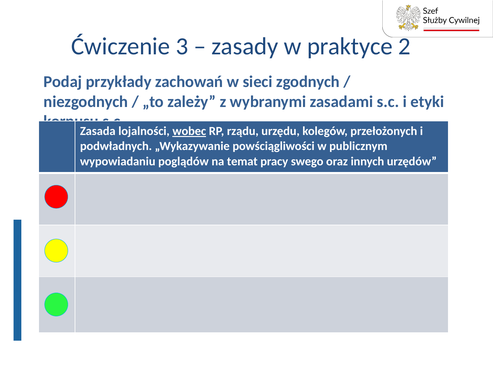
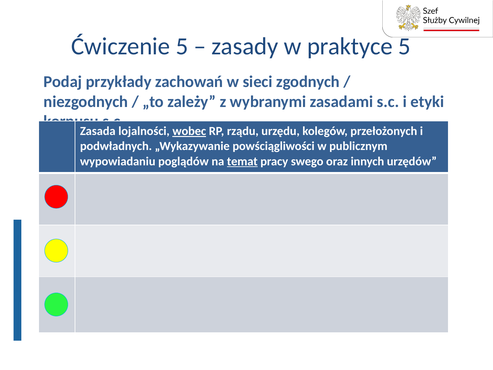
Ćwiczenie 3: 3 -> 5 (182, 46)
praktyce 2: 2 -> 5 (404, 46)
temat underline: none -> present (242, 161)
